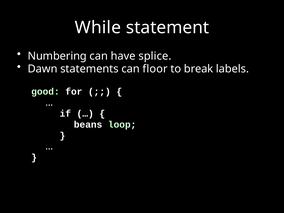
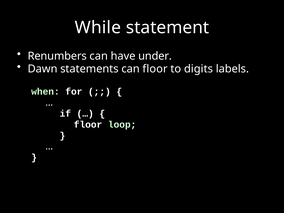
Numbering: Numbering -> Renumbers (57, 56)
splice: splice -> under (155, 56)
break: break -> digits (199, 69)
good: good -> when (45, 92)
beans: beans -> floor (88, 124)
